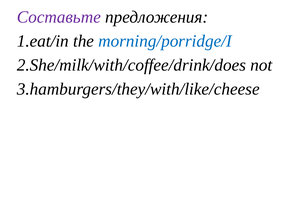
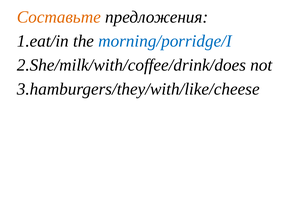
Составьте colour: purple -> orange (59, 17)
